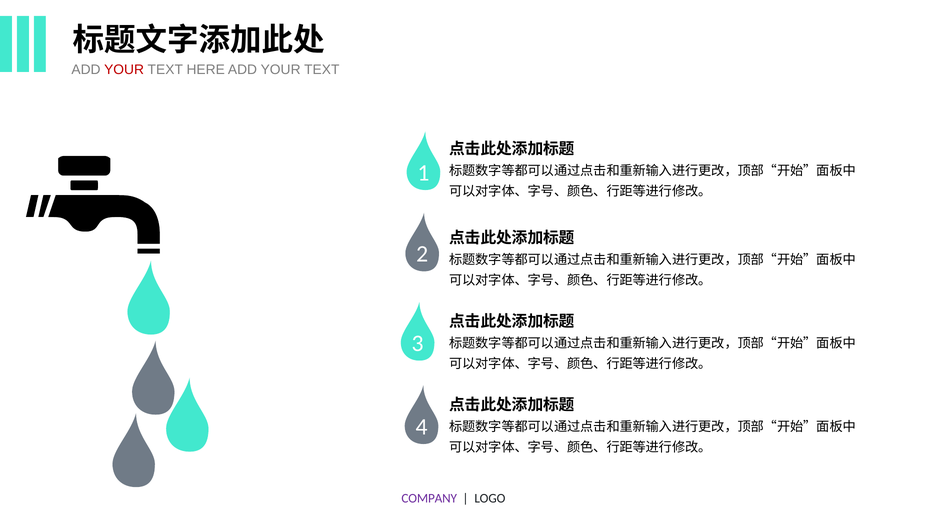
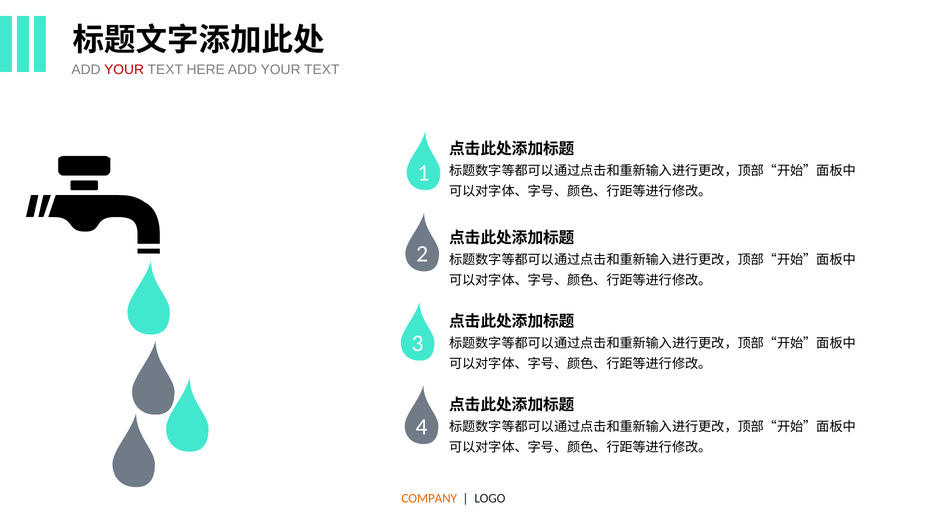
COMPANY colour: purple -> orange (429, 498)
